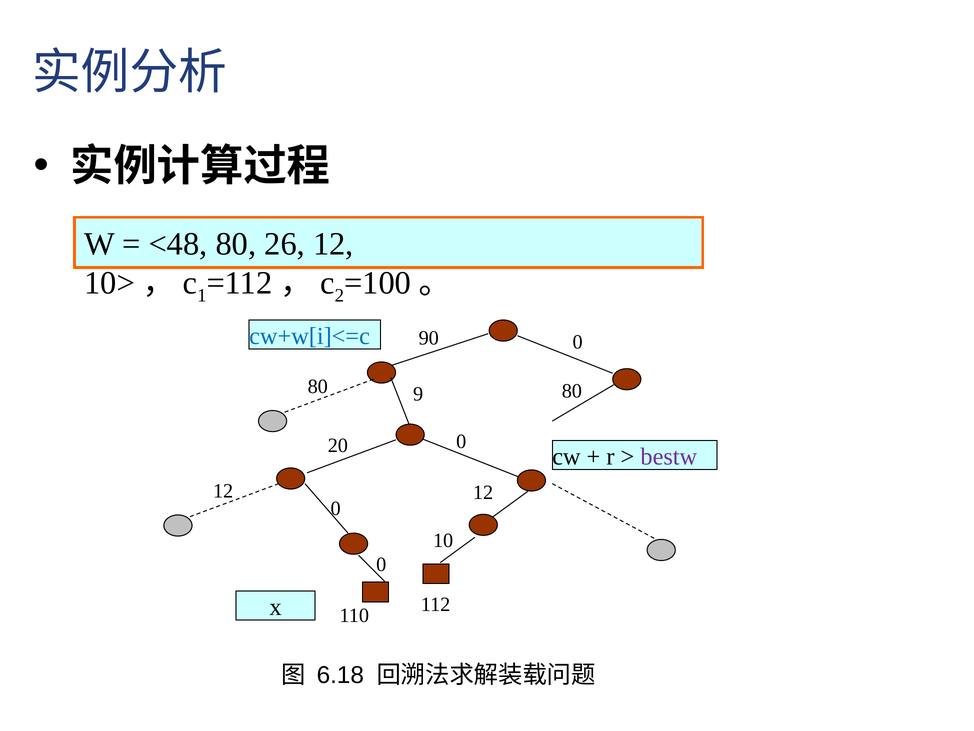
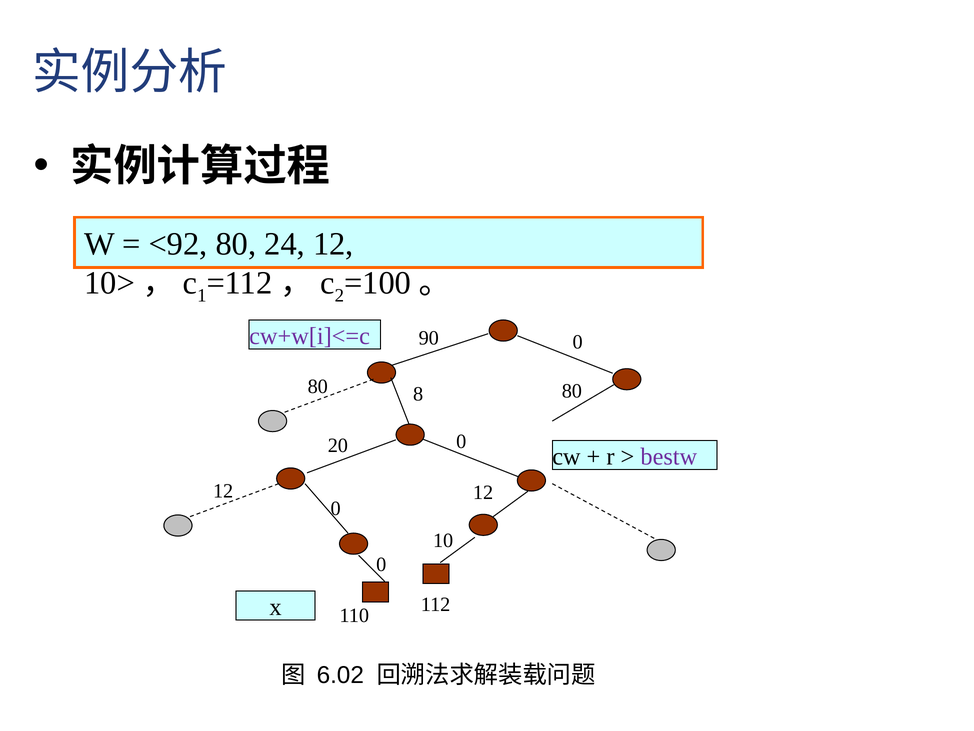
<48: <48 -> <92 (178, 244)
26: 26 -> 24 (285, 244)
cw+w[i]<=c colour: blue -> purple (310, 336)
9: 9 -> 8 (418, 394)
6.18: 6.18 -> 6.02 (340, 675)
